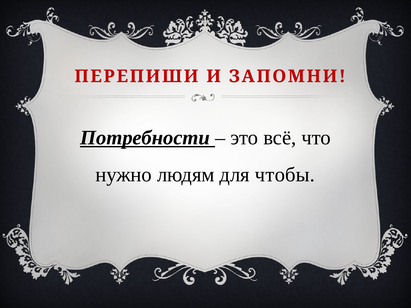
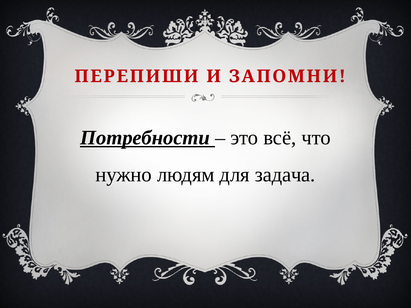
чтобы: чтобы -> задача (285, 175)
